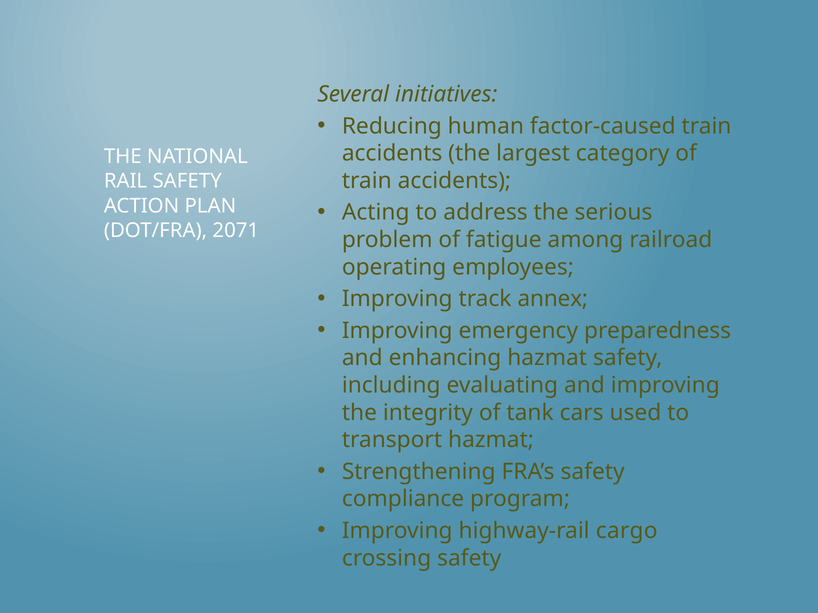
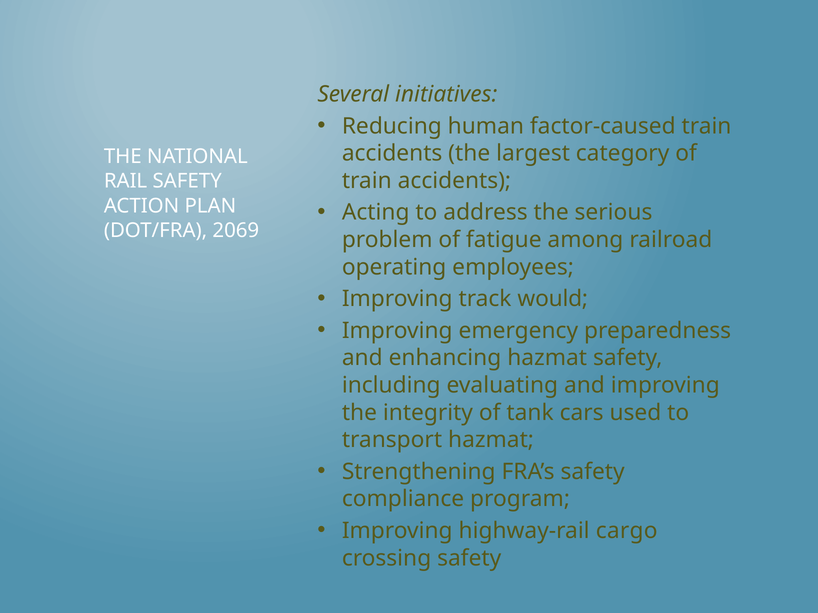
2071: 2071 -> 2069 (236, 230)
annex: annex -> would (553, 299)
